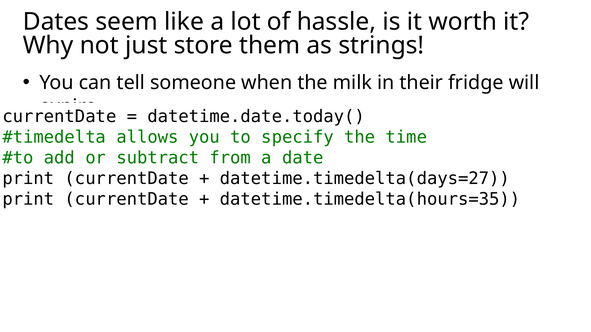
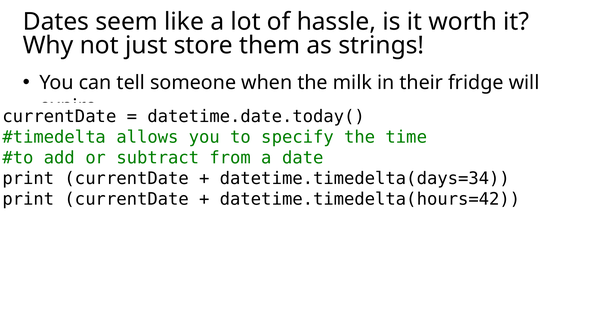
datetime.timedelta(days=27: datetime.timedelta(days=27 -> datetime.timedelta(days=34 (365, 179)
datetime.timedelta(hours=35: datetime.timedelta(hours=35 -> datetime.timedelta(hours=42 (370, 199)
